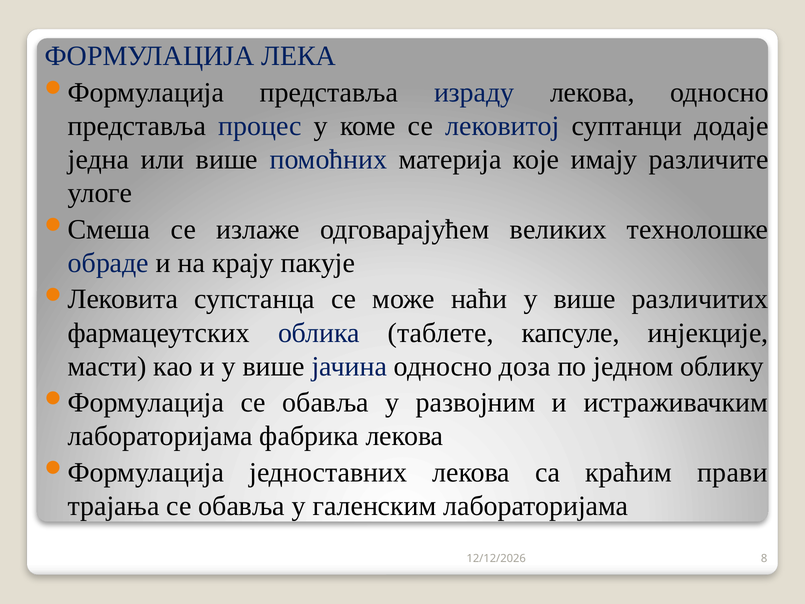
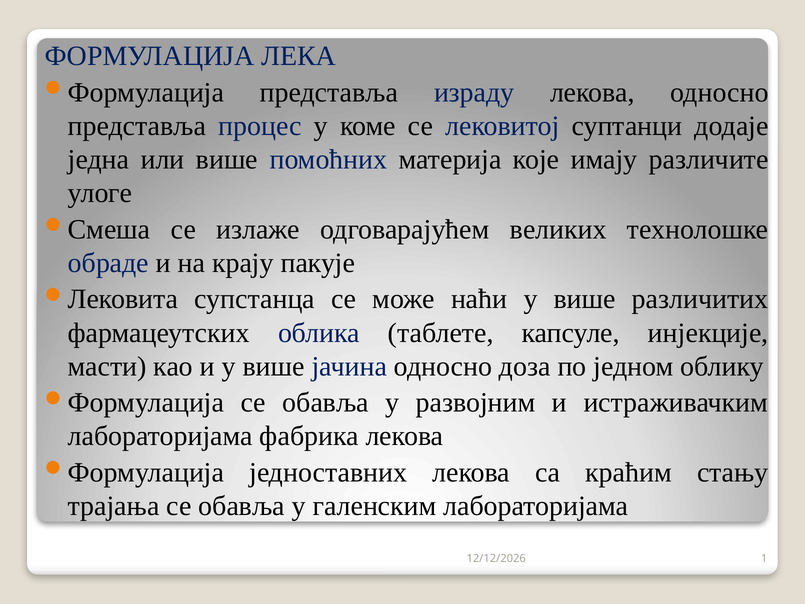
прави: прави -> стању (733, 472)
8: 8 -> 1 (764, 559)
